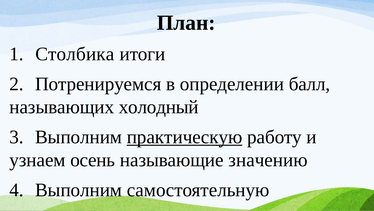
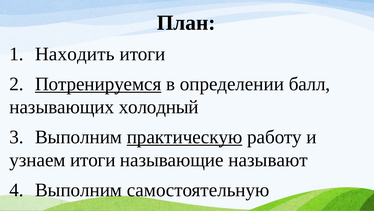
Столбика: Столбика -> Находить (75, 54)
Потренируемся underline: none -> present (98, 84)
узнаем осень: осень -> итоги (93, 160)
значению: значению -> называют (268, 160)
